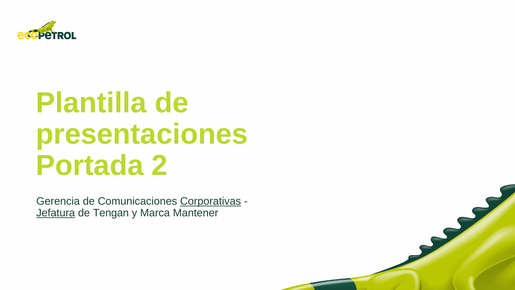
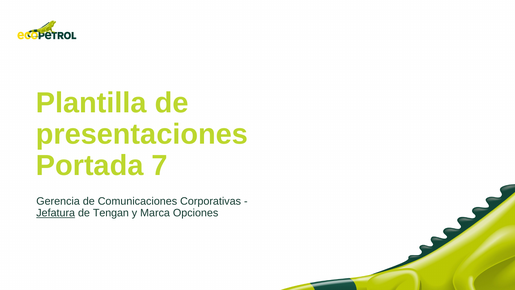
2: 2 -> 7 (160, 166)
Corporativas underline: present -> none (211, 201)
Mantener: Mantener -> Opciones (196, 213)
